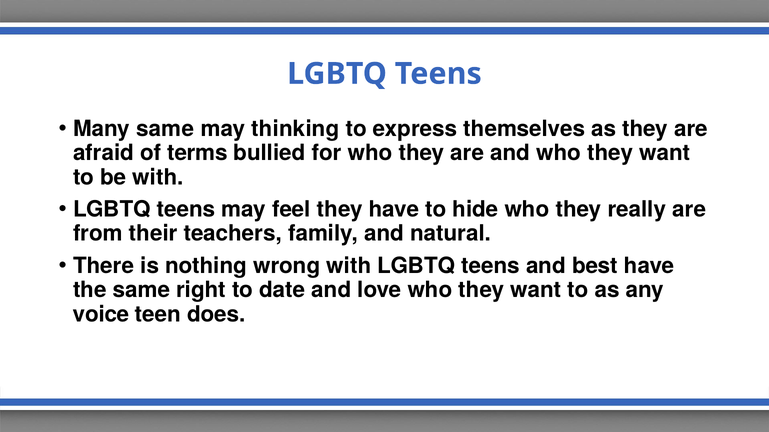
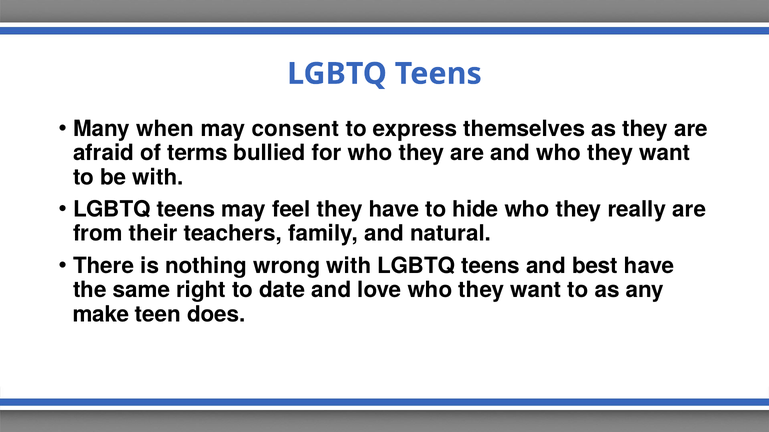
Many same: same -> when (165, 129)
thinking: thinking -> consent (295, 129)
voice: voice -> make (101, 315)
